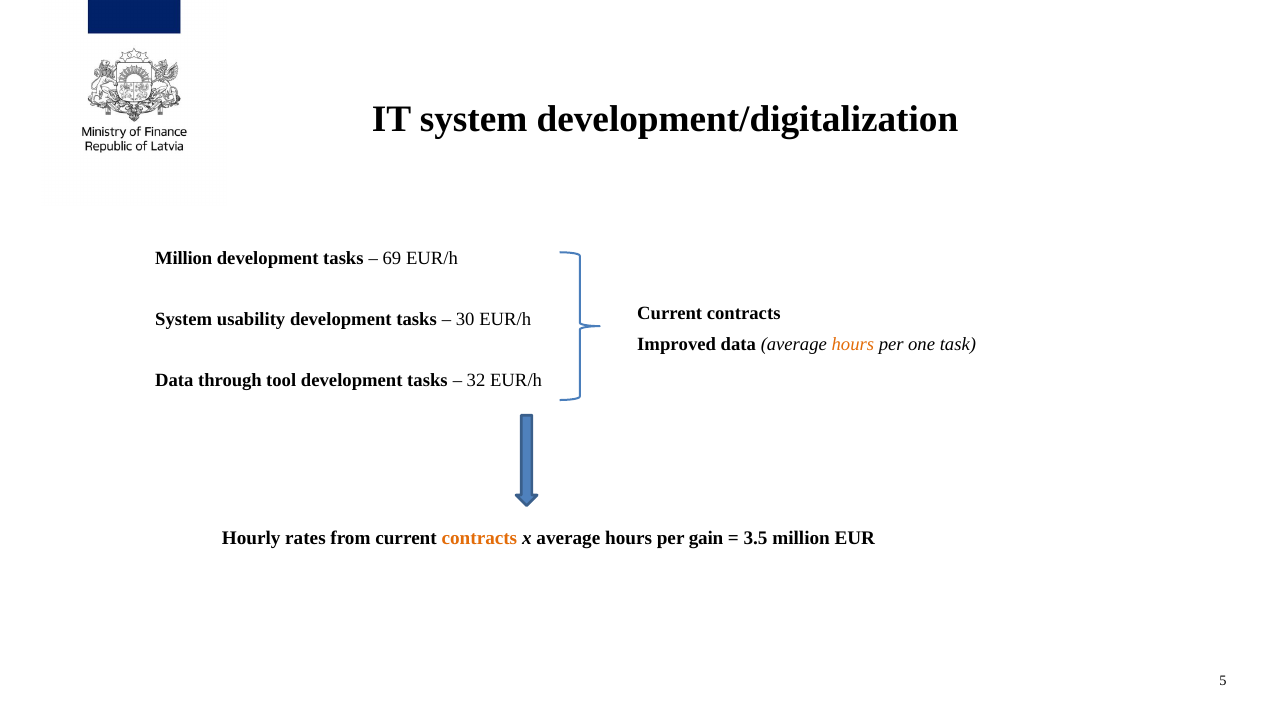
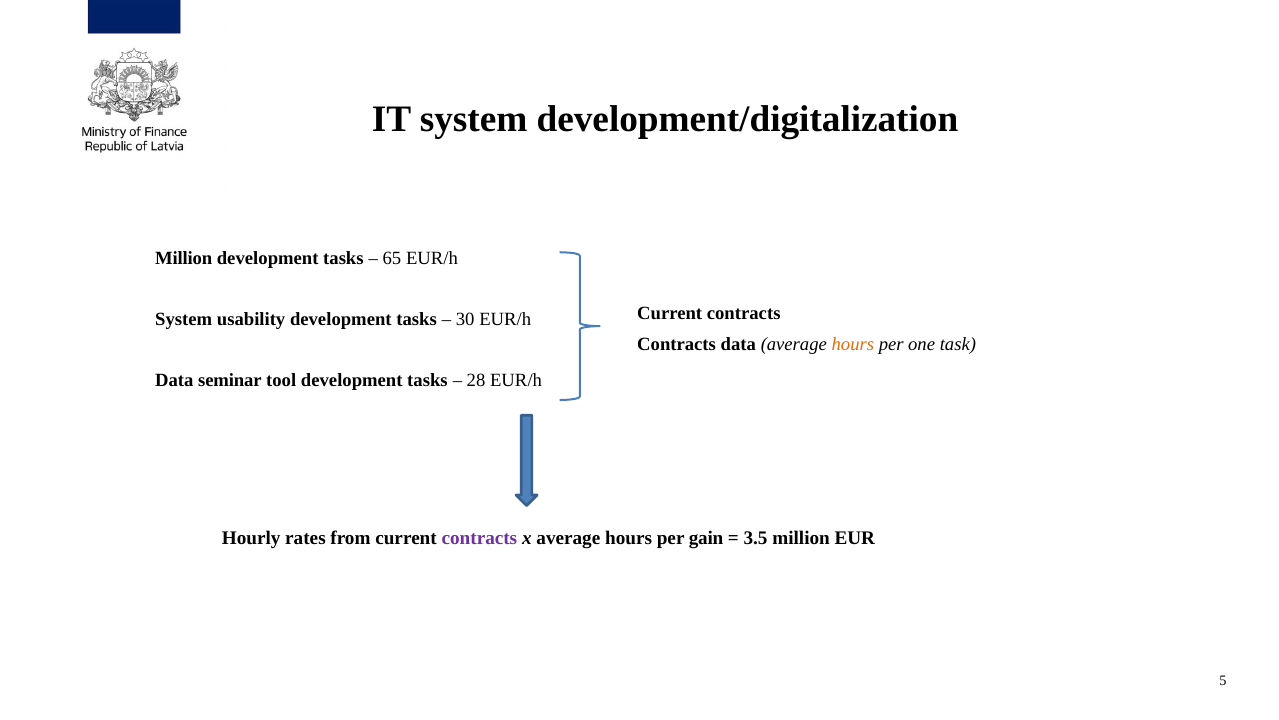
69: 69 -> 65 (392, 259)
Improved: Improved -> Contracts (677, 344)
through: through -> seminar (230, 380)
32: 32 -> 28 (476, 380)
contracts colour: orange -> purple (479, 538)
